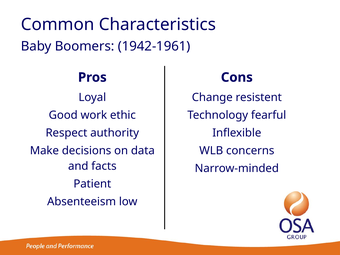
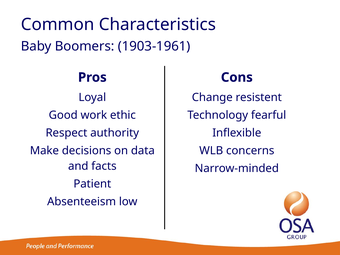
1942-1961: 1942-1961 -> 1903-1961 (154, 46)
